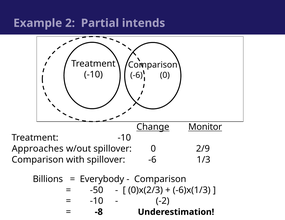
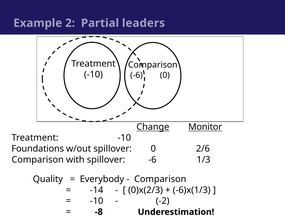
intends: intends -> leaders (143, 23)
Approaches: Approaches -> Foundations (38, 149)
2/9: 2/9 -> 2/6 (203, 149)
Billions: Billions -> Quality (48, 179)
-50: -50 -> -14 (97, 190)
